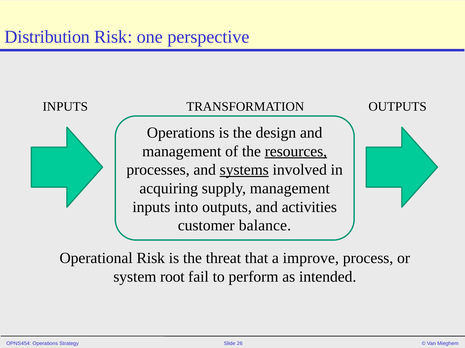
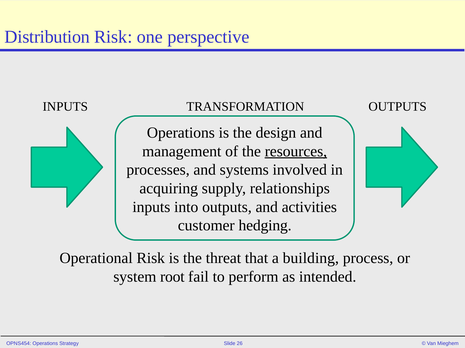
systems underline: present -> none (244, 170)
supply management: management -> relationships (290, 189)
balance: balance -> hedging (265, 226)
improve: improve -> building (311, 259)
